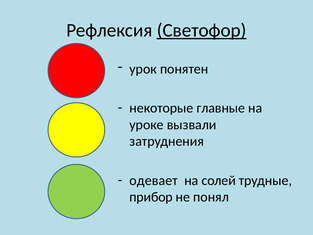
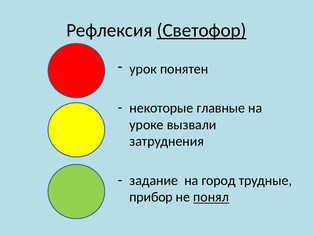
одевает: одевает -> задание (154, 180)
солей: солей -> город (219, 180)
понял underline: none -> present (211, 197)
